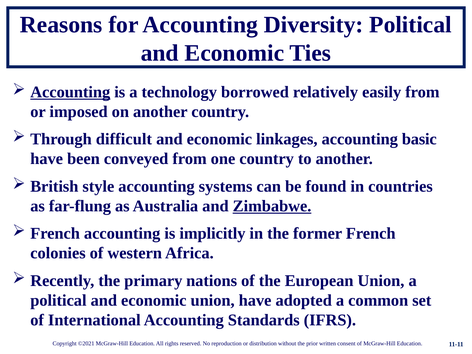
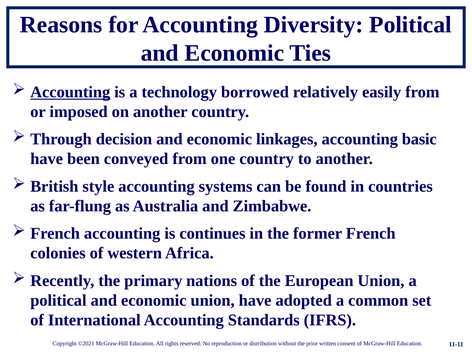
difficult: difficult -> decision (124, 139)
Zimbabwe underline: present -> none (272, 206)
implicitly: implicitly -> continues (212, 234)
